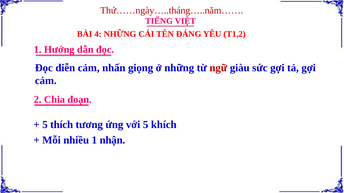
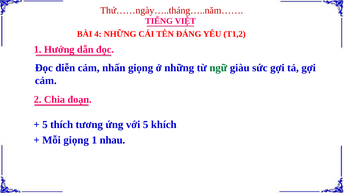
ngữ colour: red -> green (218, 68)
Mỗi nhiều: nhiều -> giọng (76, 140)
nhận: nhận -> nhau (112, 140)
